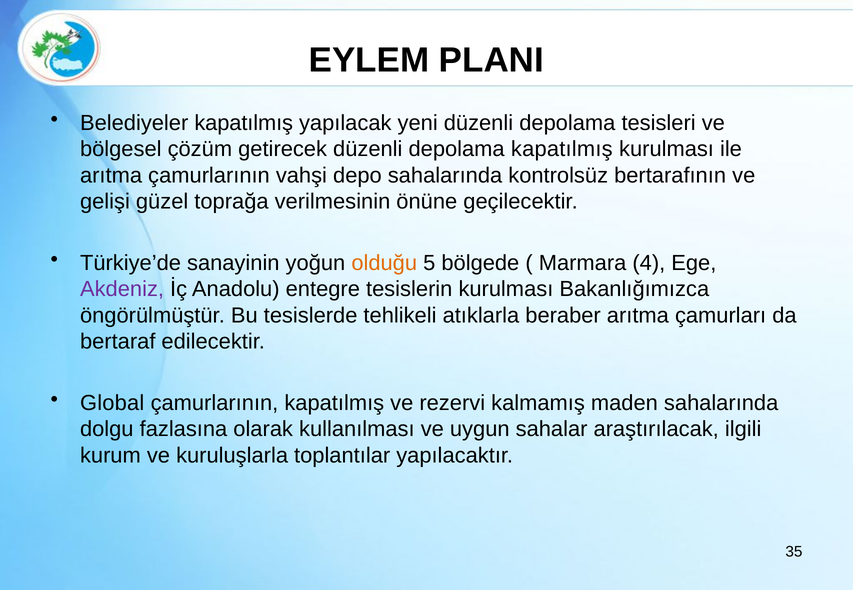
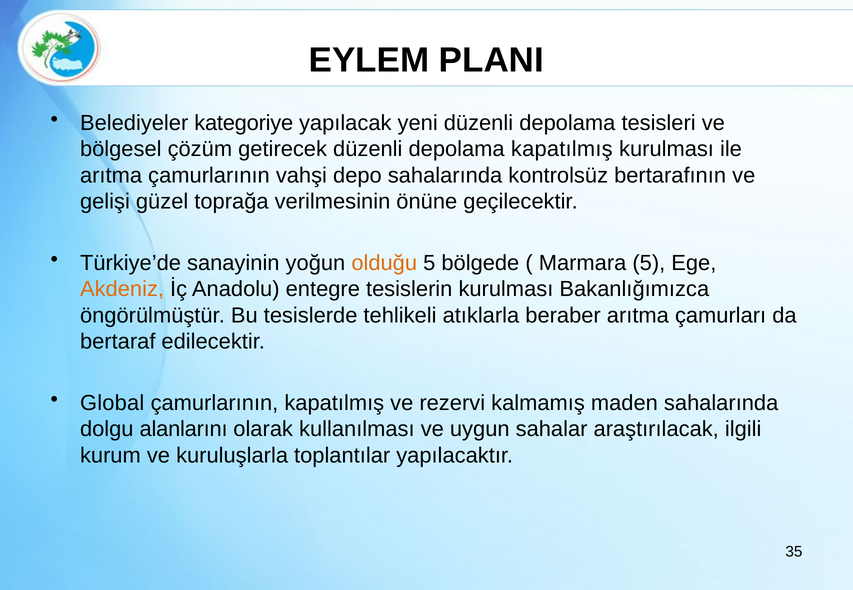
Belediyeler kapatılmış: kapatılmış -> kategoriye (244, 123)
Marmara 4: 4 -> 5 (649, 263)
Akdeniz colour: purple -> orange (122, 289)
fazlasına: fazlasına -> alanlarını (184, 429)
